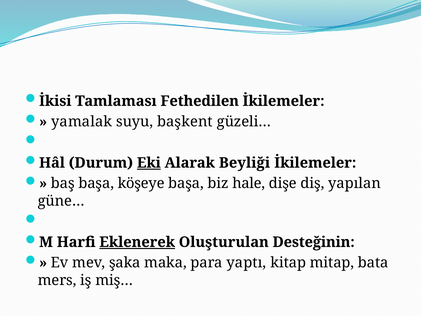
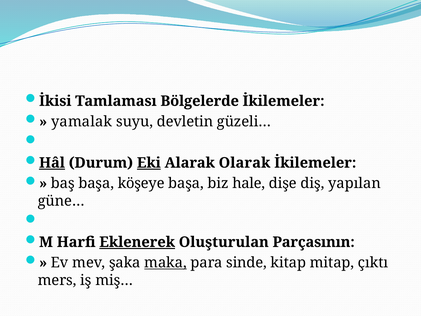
Fethedilen: Fethedilen -> Bölgelerde (200, 101)
başkent: başkent -> devletin (185, 122)
Hâl underline: none -> present (52, 163)
Beyliği: Beyliği -> Olarak (245, 163)
Desteğinin: Desteğinin -> Parçasının (314, 242)
maka underline: none -> present (166, 262)
yaptı: yaptı -> sinde (247, 262)
bata: bata -> çıktı (373, 262)
